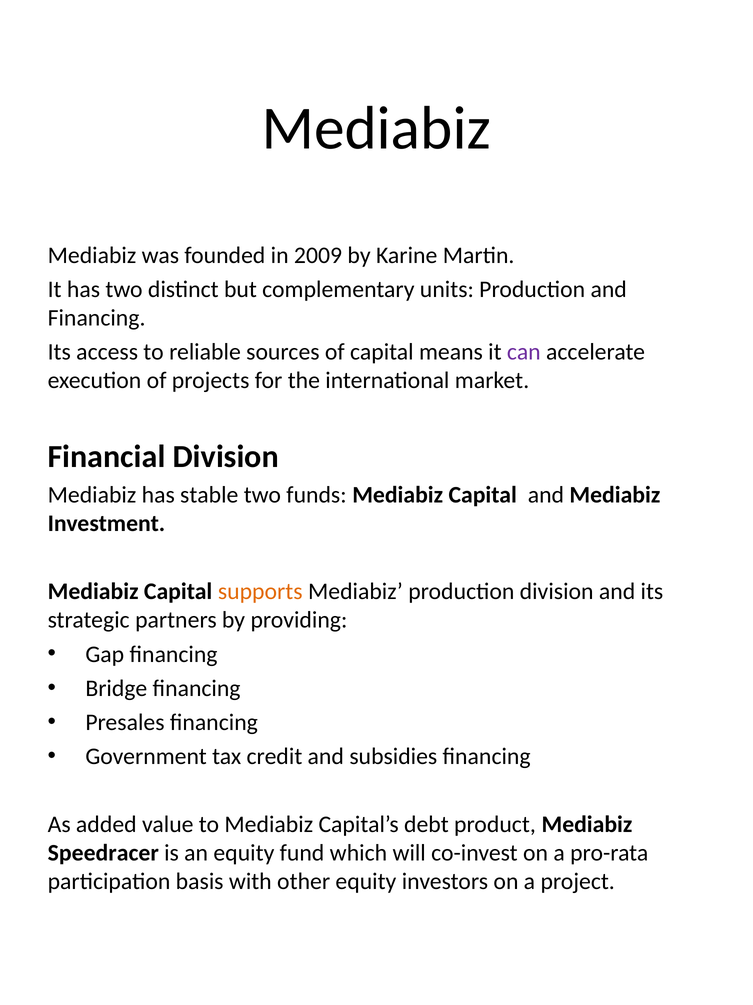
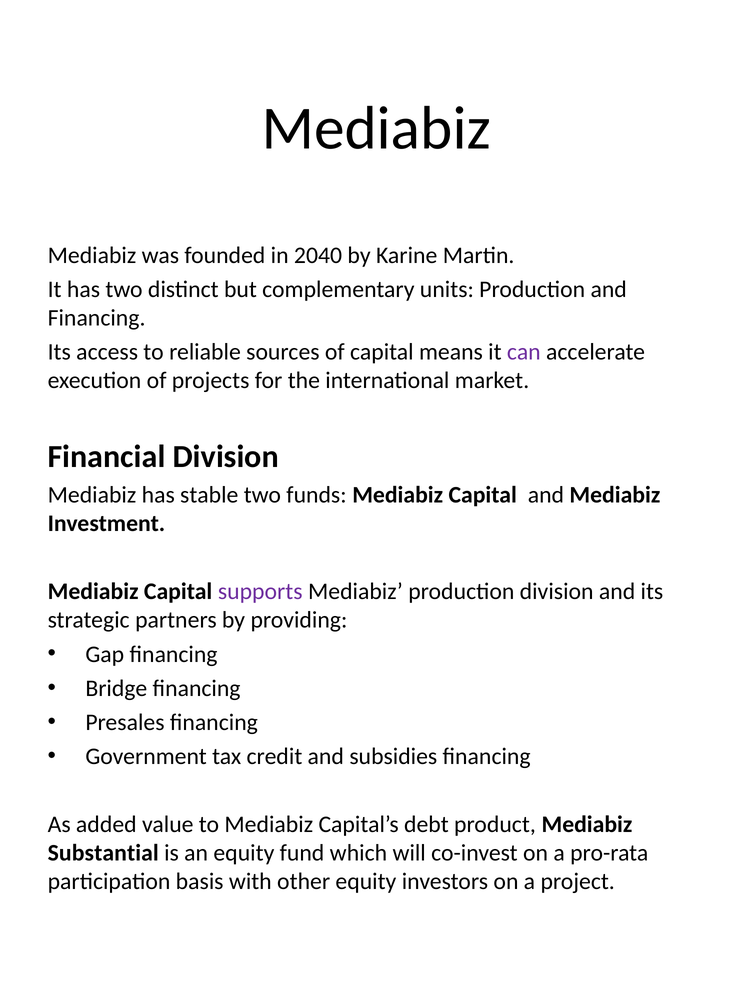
2009: 2009 -> 2040 (318, 255)
supports colour: orange -> purple (260, 591)
Speedracer: Speedracer -> Substantial (103, 852)
